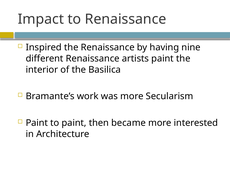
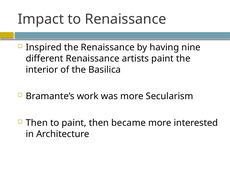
Paint: Paint -> Then (37, 123)
